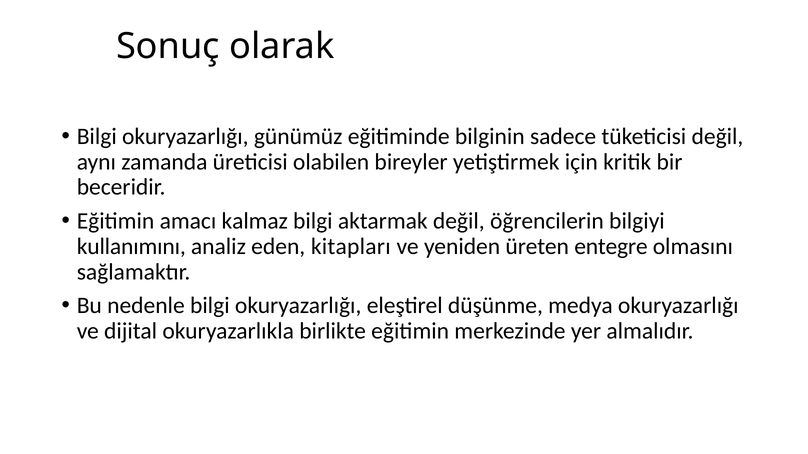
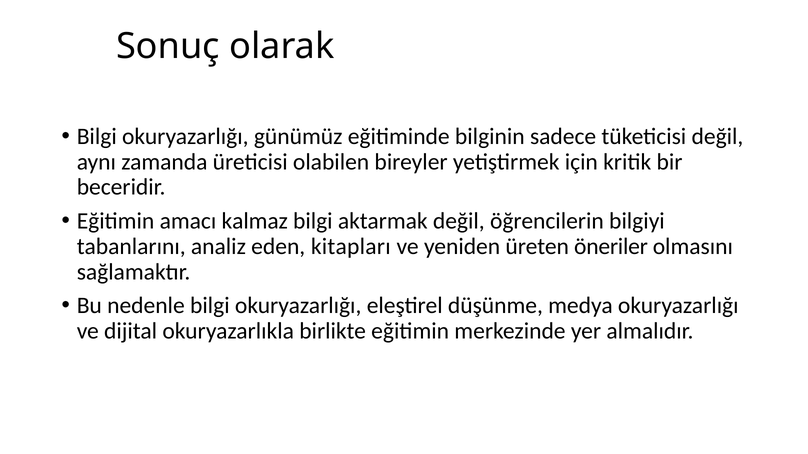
kullanımını: kullanımını -> tabanlarını (131, 247)
entegre: entegre -> öneriler (611, 247)
